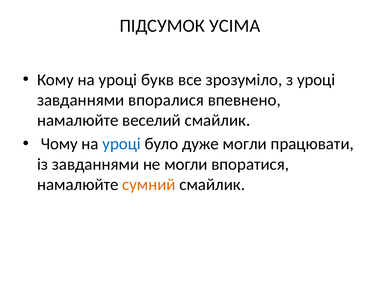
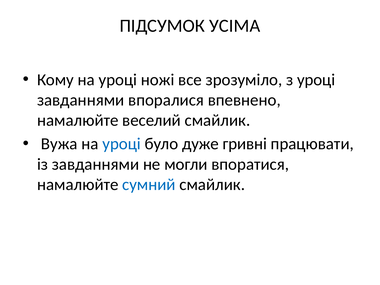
букв: букв -> ножі (158, 80)
Чому: Чому -> Вужа (59, 144)
дуже могли: могли -> гривні (245, 144)
сумний colour: orange -> blue (149, 184)
